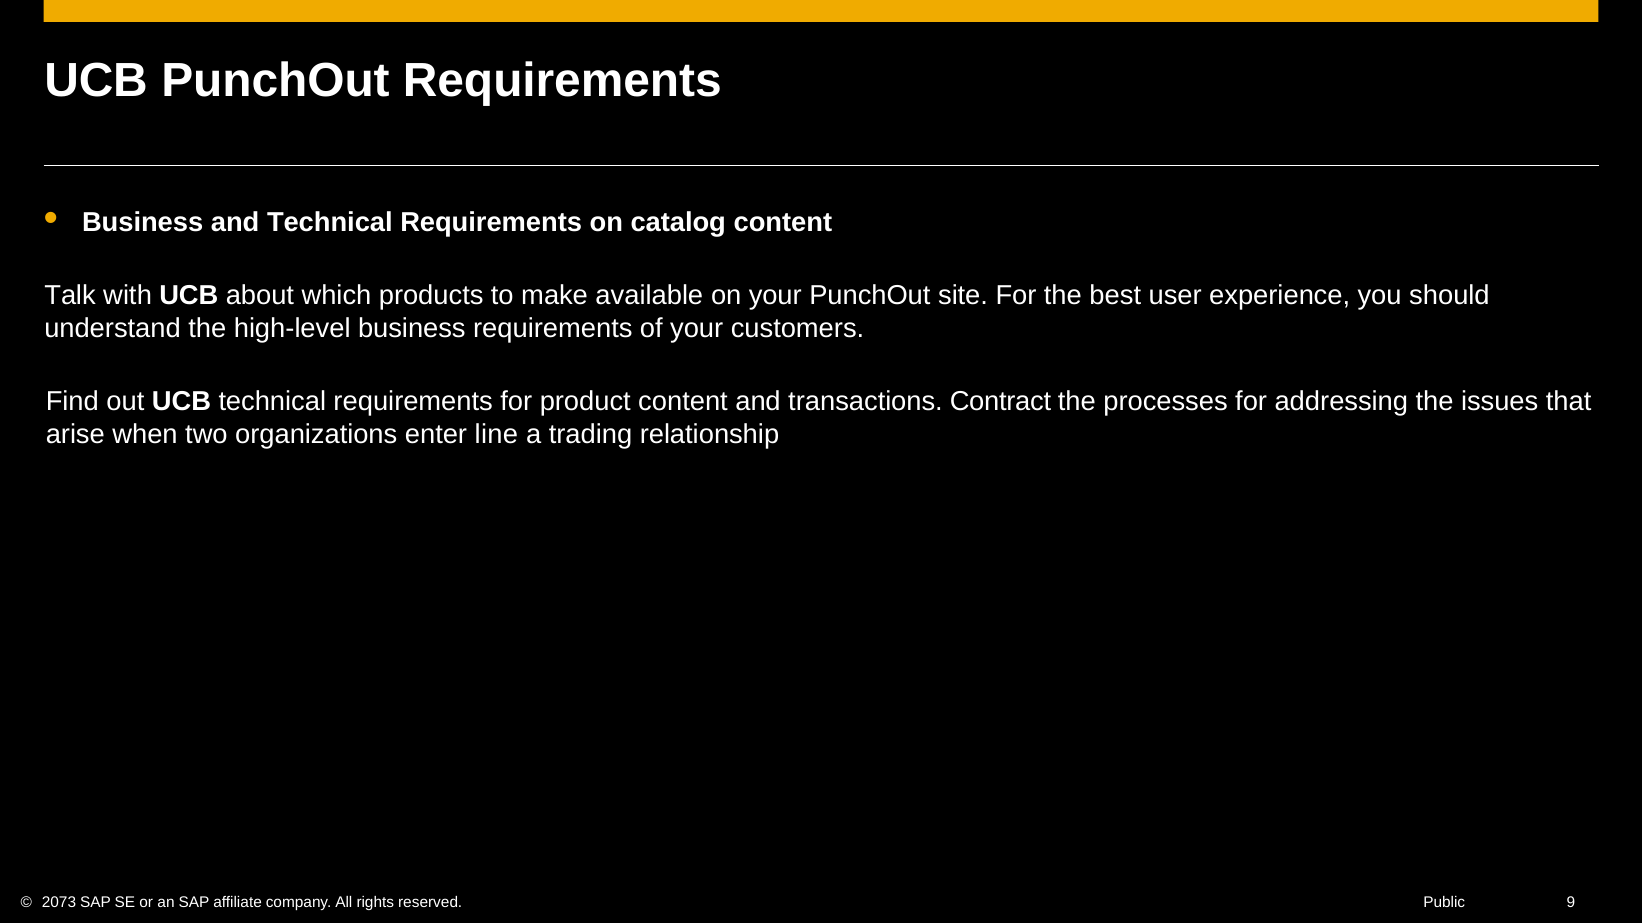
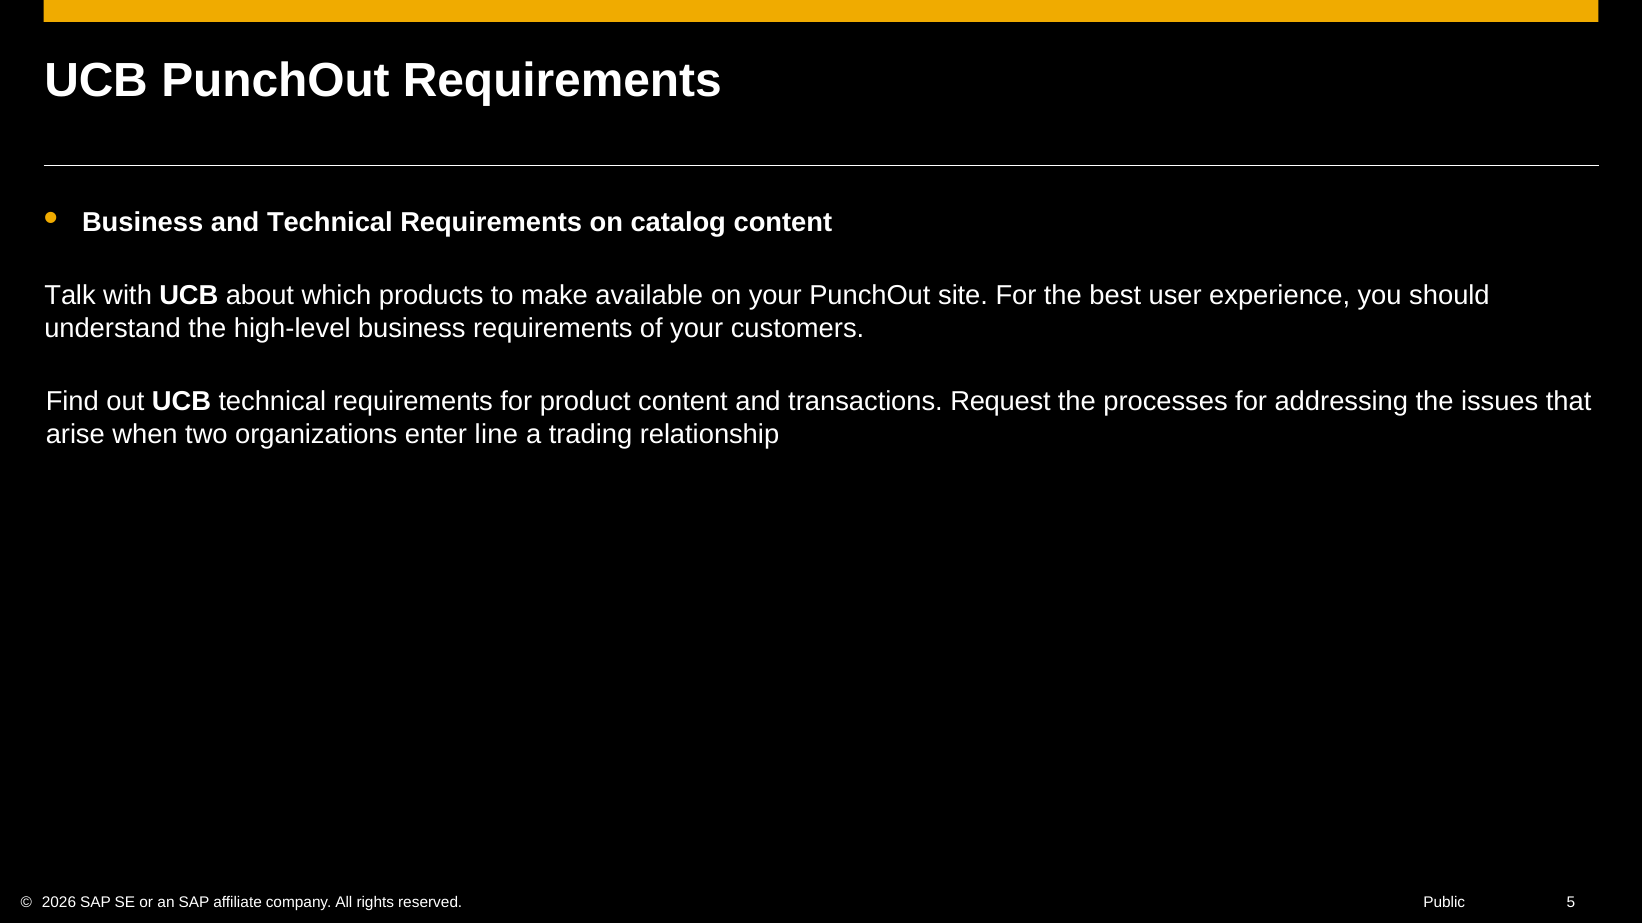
Contract: Contract -> Request (1000, 402)
2073: 2073 -> 2026 (59, 903)
9: 9 -> 5 (1571, 903)
